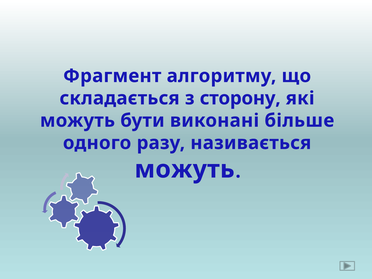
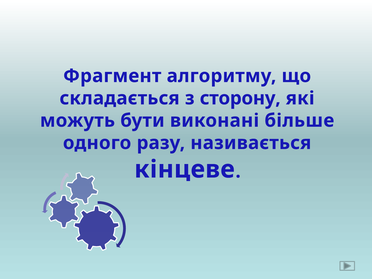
можуть: можуть -> кінцеве (185, 169)
